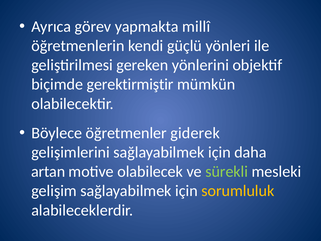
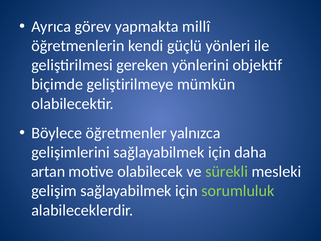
gerektirmiştir: gerektirmiştir -> geliştirilmeye (130, 84)
giderek: giderek -> yalnızca (195, 133)
sorumluluk colour: yellow -> light green (238, 191)
